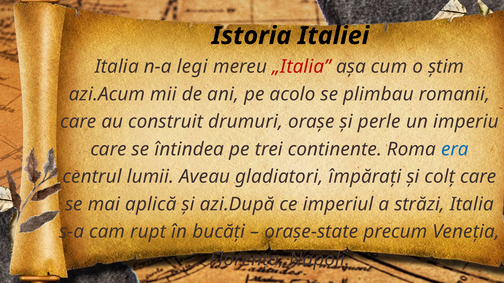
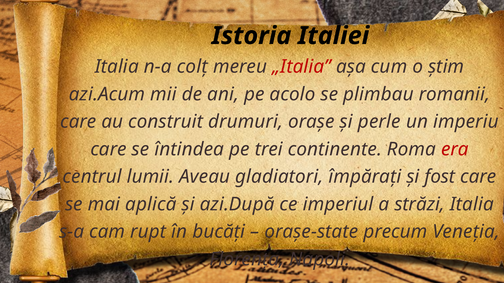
legi: legi -> colț (192, 67)
era colour: blue -> red (455, 149)
colț: colț -> fost (440, 177)
